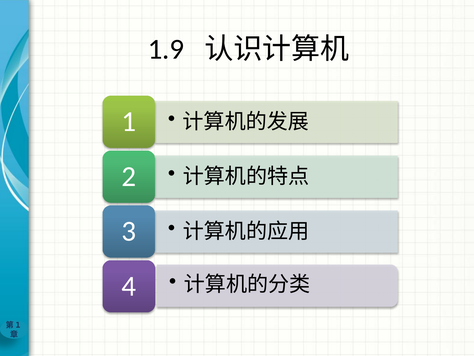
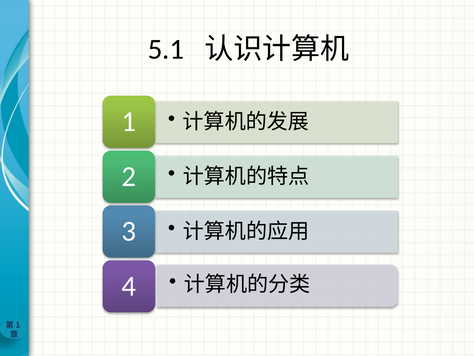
1.9: 1.9 -> 5.1 (166, 49)
